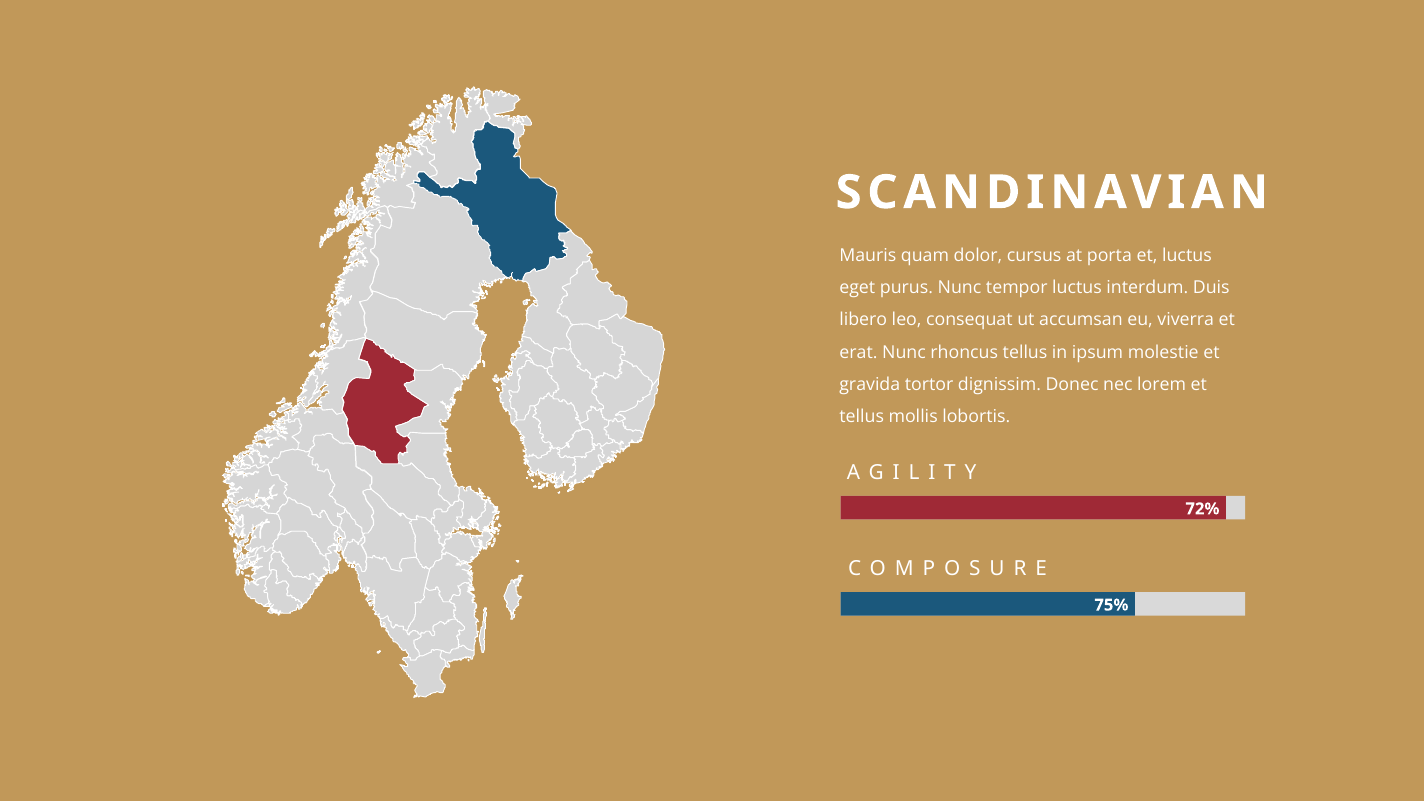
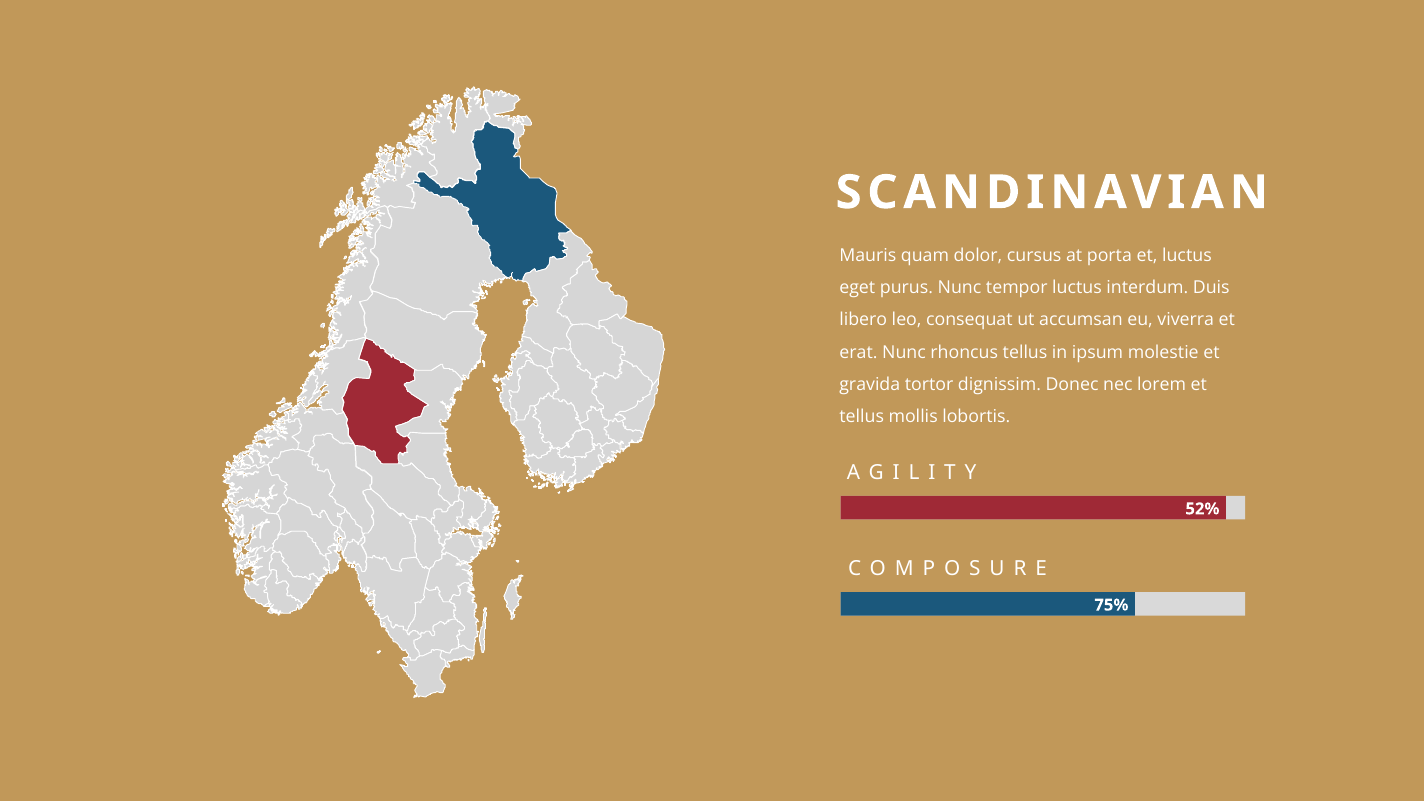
72%: 72% -> 52% (1202, 509)
